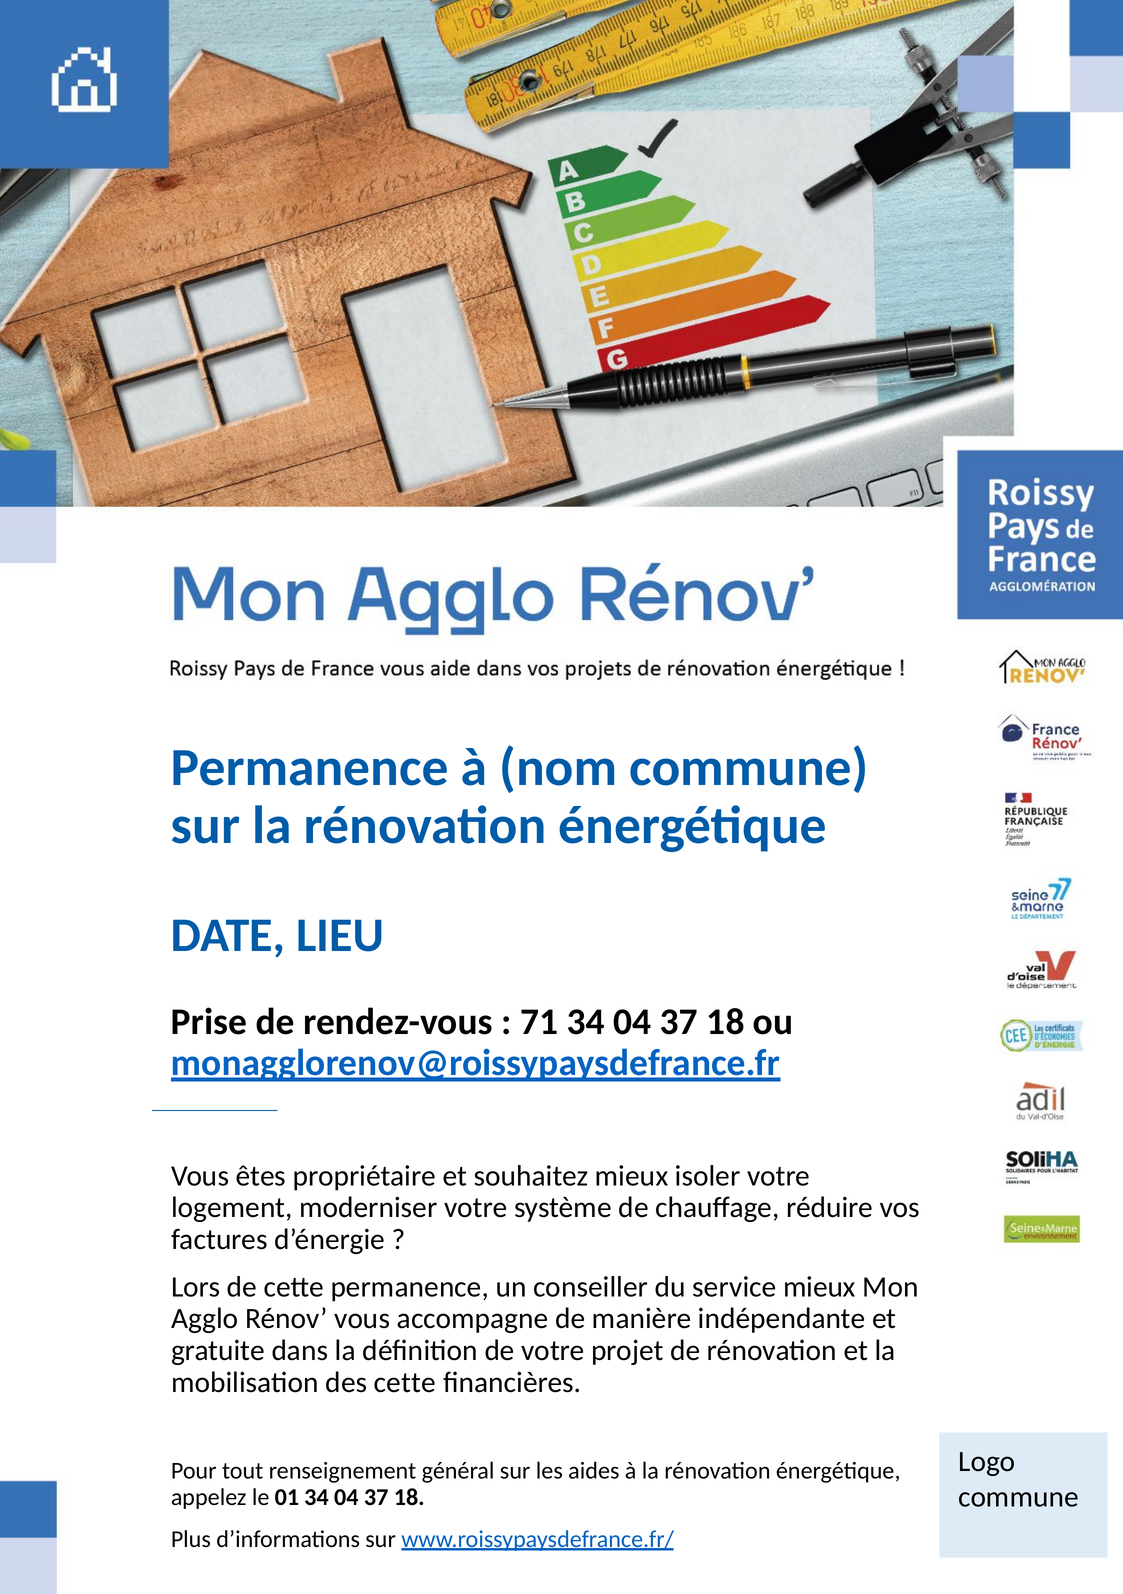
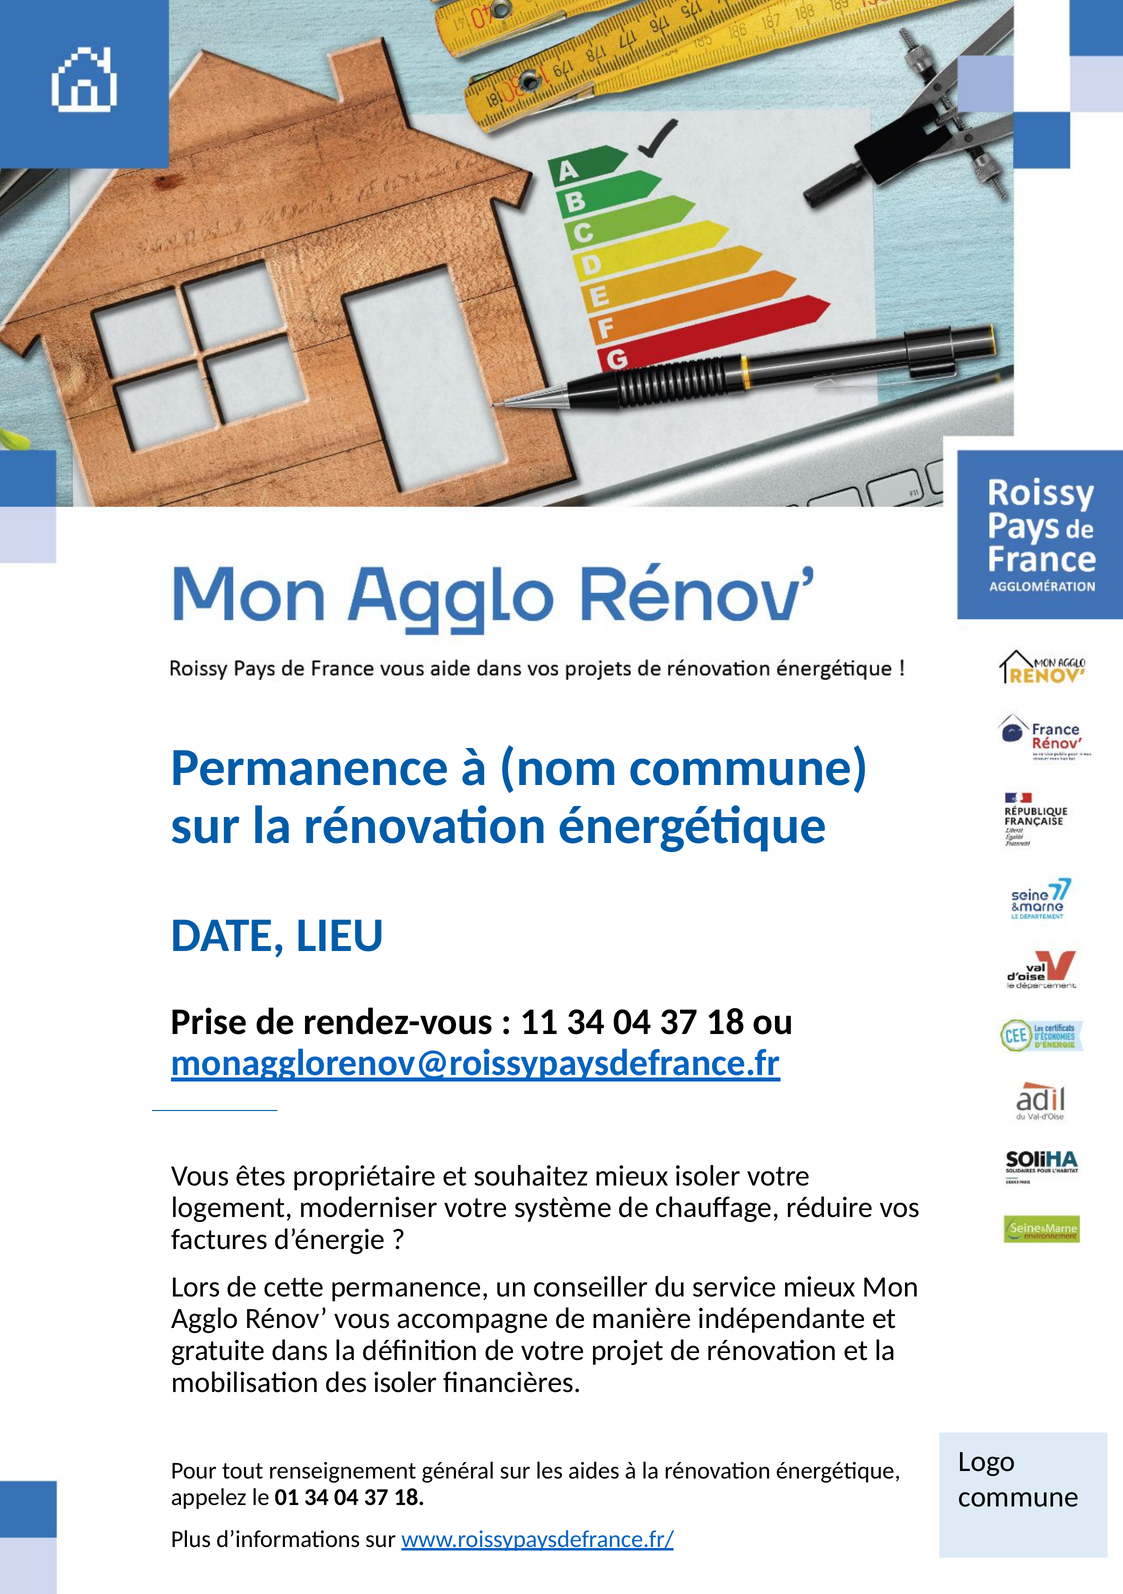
71: 71 -> 11 (539, 1022)
des cette: cette -> isoler (405, 1382)
